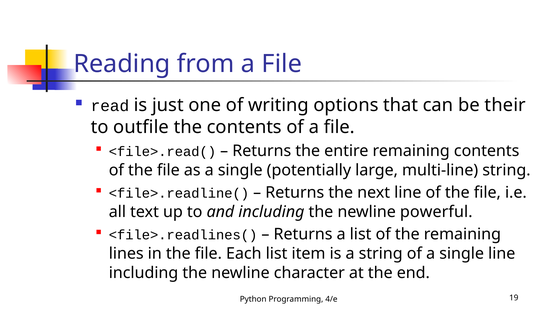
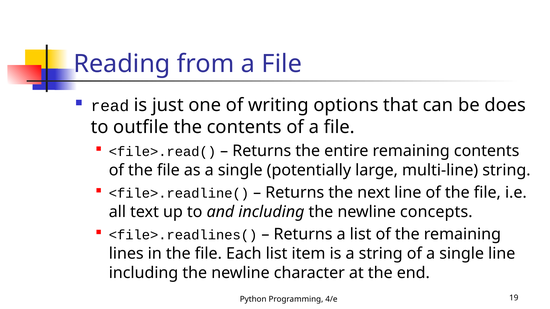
their: their -> does (505, 105)
powerful: powerful -> concepts (436, 212)
